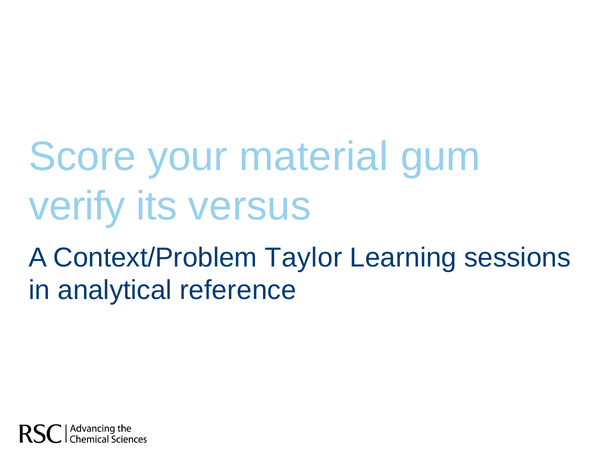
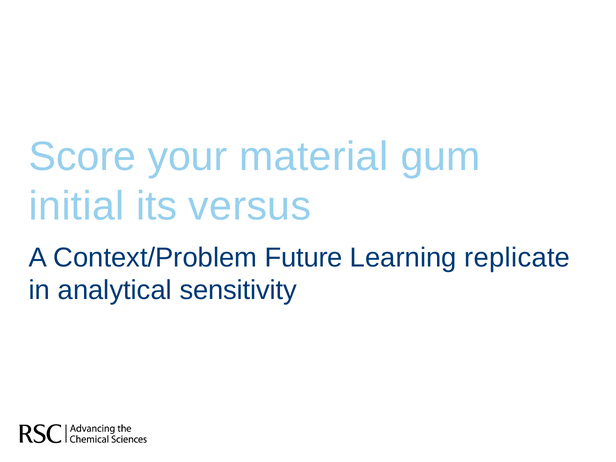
verify: verify -> initial (77, 206)
Taylor: Taylor -> Future (304, 258)
sessions: sessions -> replicate (517, 258)
reference: reference -> sensitivity (238, 290)
